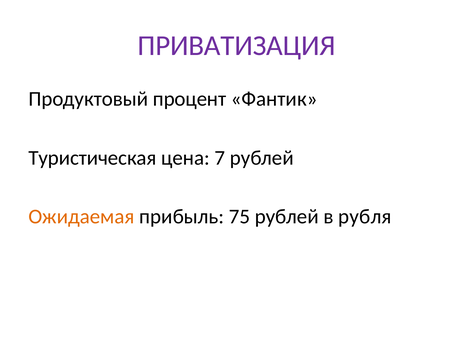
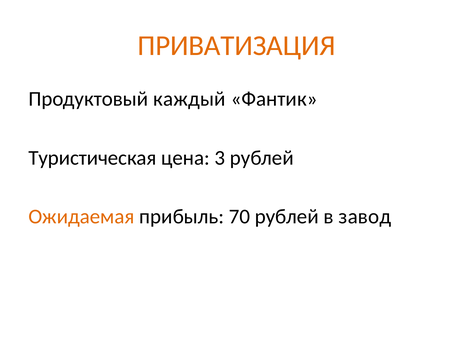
ПРИВАТИЗАЦИЯ colour: purple -> orange (236, 46)
процент: процент -> каждый (189, 99)
7: 7 -> 3 (220, 158)
75: 75 -> 70 (239, 217)
рубля: рубля -> завод (365, 217)
